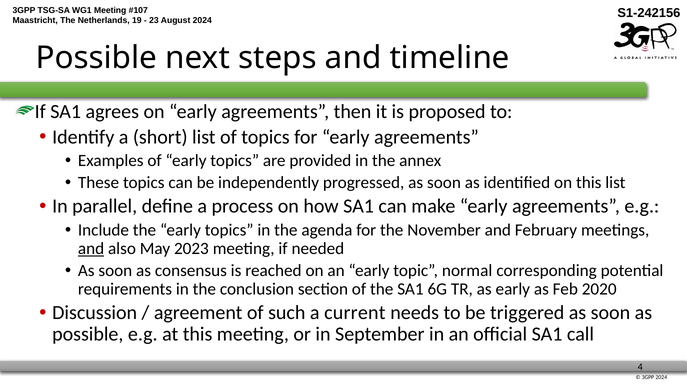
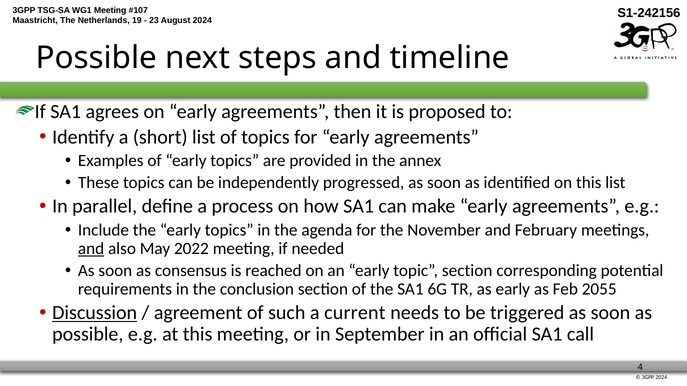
2023: 2023 -> 2022 (191, 249)
topic normal: normal -> section (467, 271)
2020: 2020 -> 2055 (599, 289)
Discussion underline: none -> present (95, 313)
